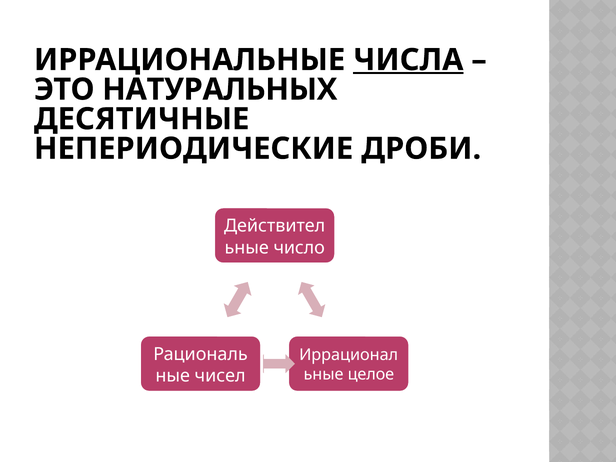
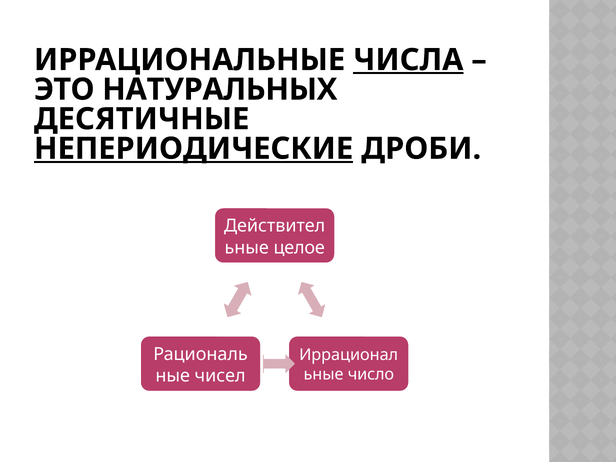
НЕПЕРИОДИЧЕСКИЕ underline: none -> present (194, 149)
число: число -> целое (299, 248)
целое: целое -> число (371, 375)
